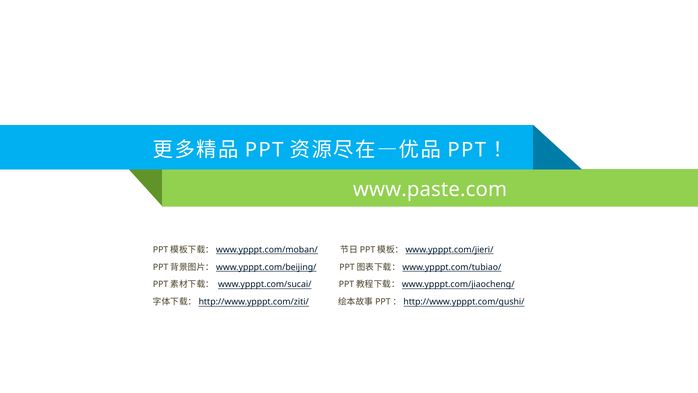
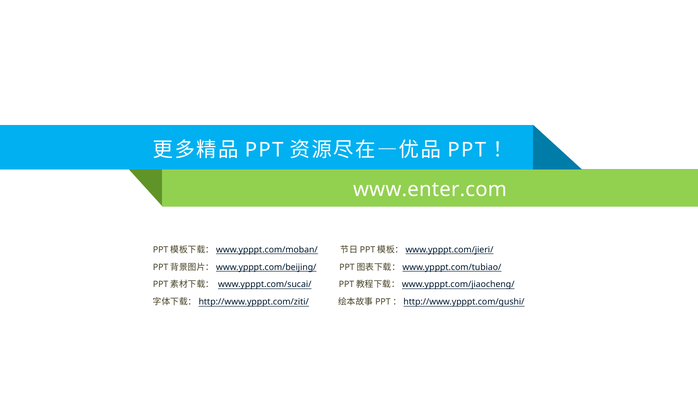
www.paste.com: www.paste.com -> www.enter.com (430, 189)
